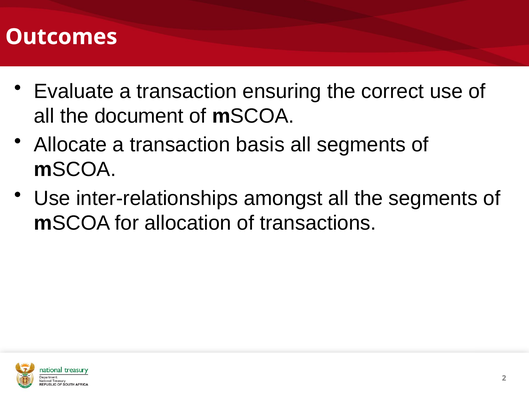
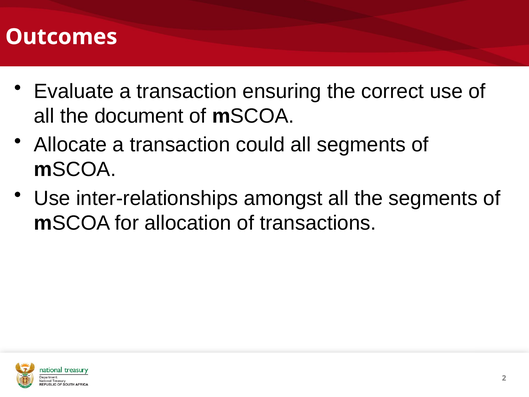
basis: basis -> could (260, 145)
